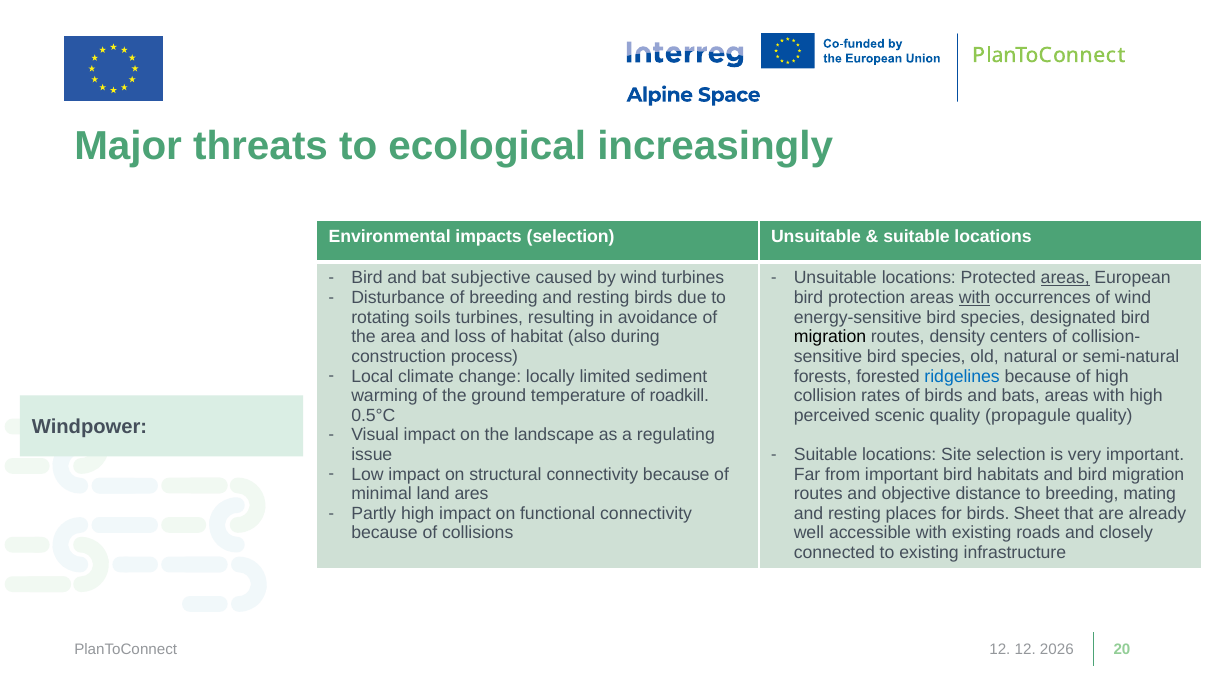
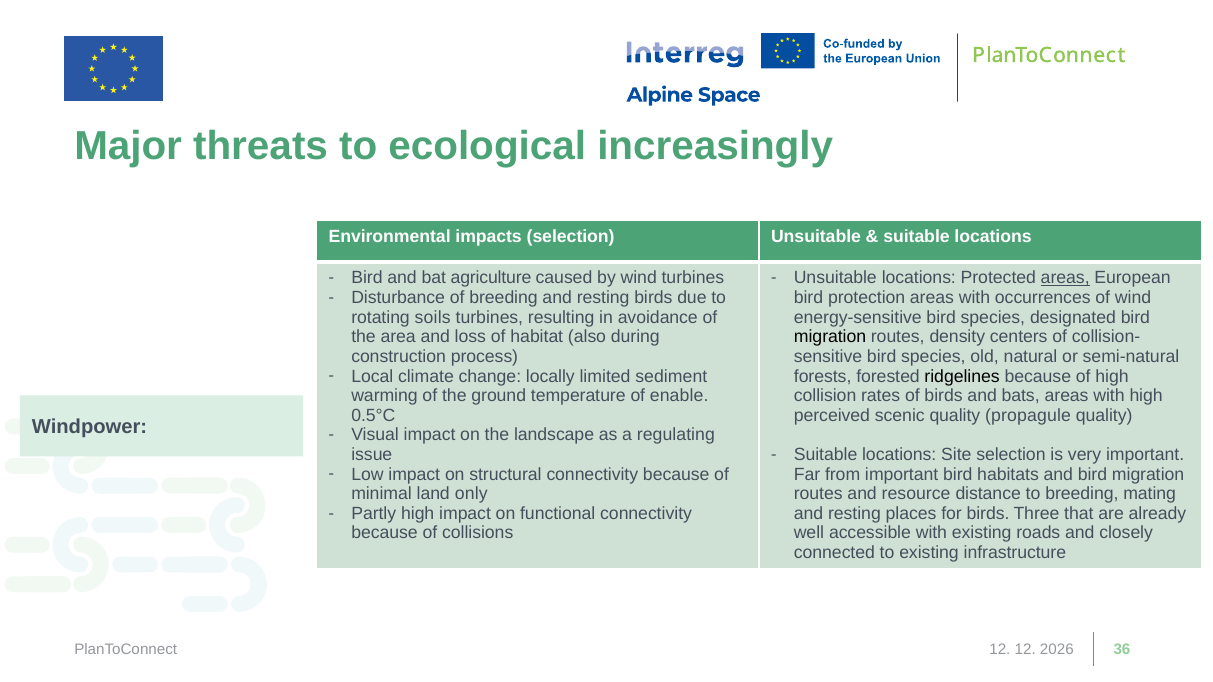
subjective: subjective -> agriculture (491, 278)
with underline: present -> none (974, 298)
ridgelines colour: blue -> black (962, 376)
roadkill: roadkill -> enable (679, 396)
ares: ares -> only (471, 494)
objective: objective -> resource (916, 494)
Sheet: Sheet -> Three (1036, 514)
20: 20 -> 36 (1122, 650)
